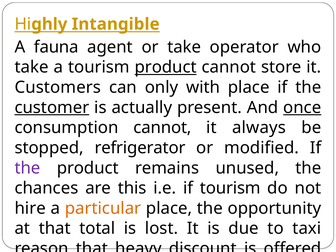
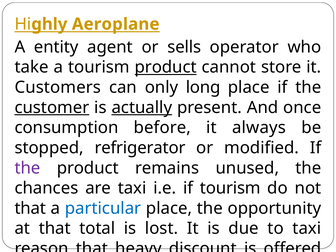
Intangible: Intangible -> Aeroplane (116, 24)
fauna: fauna -> entity (56, 47)
or take: take -> sells (184, 47)
with: with -> long (203, 87)
actually underline: none -> present (142, 107)
once underline: present -> none (302, 107)
consumption cannot: cannot -> before (162, 128)
are this: this -> taxi (132, 188)
hire: hire -> that (30, 208)
particular colour: orange -> blue (103, 208)
